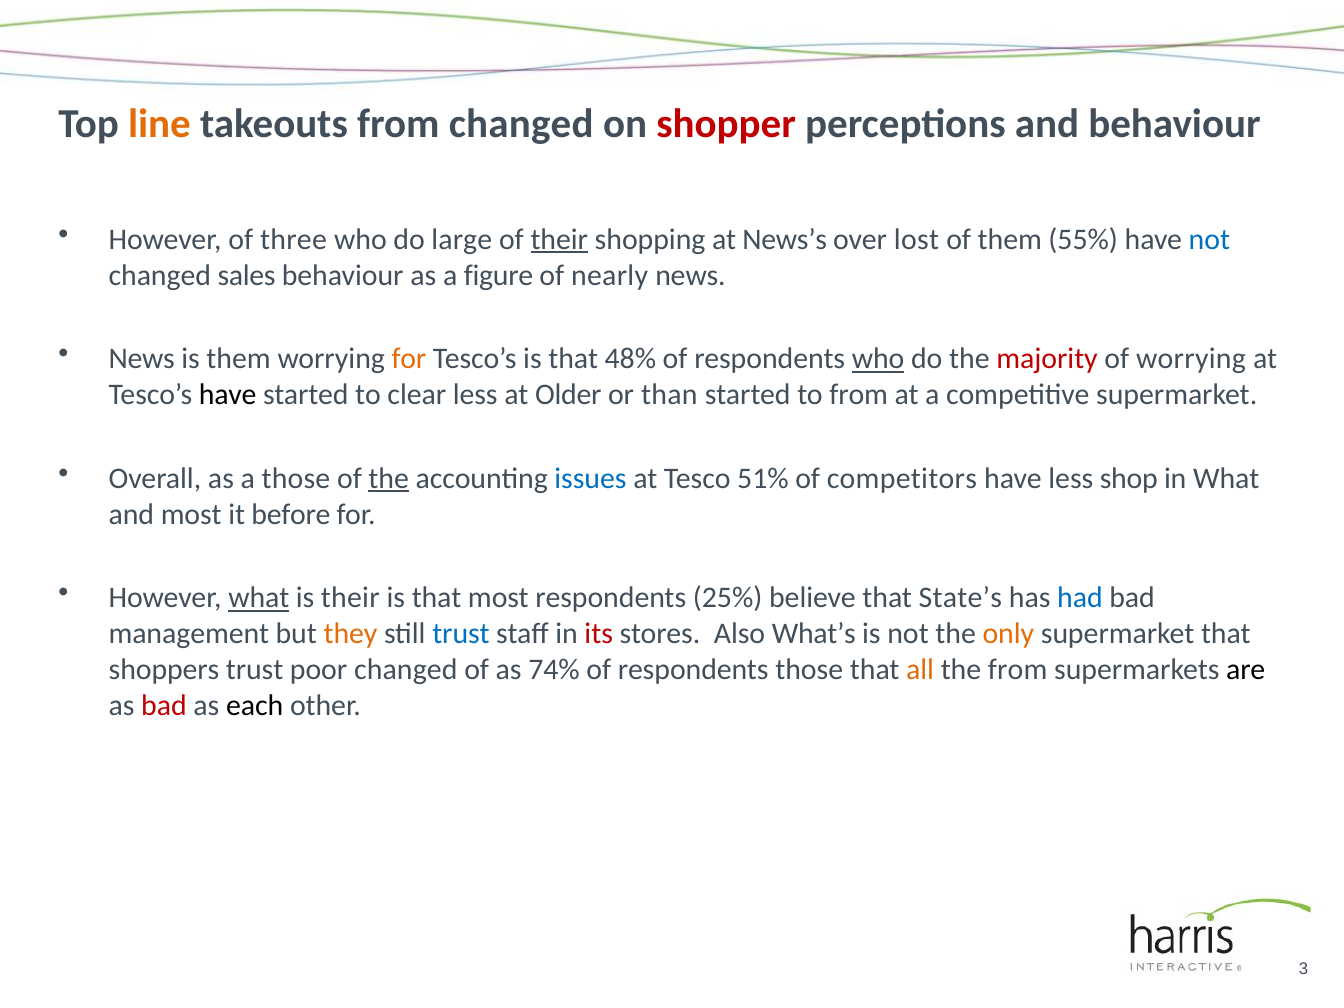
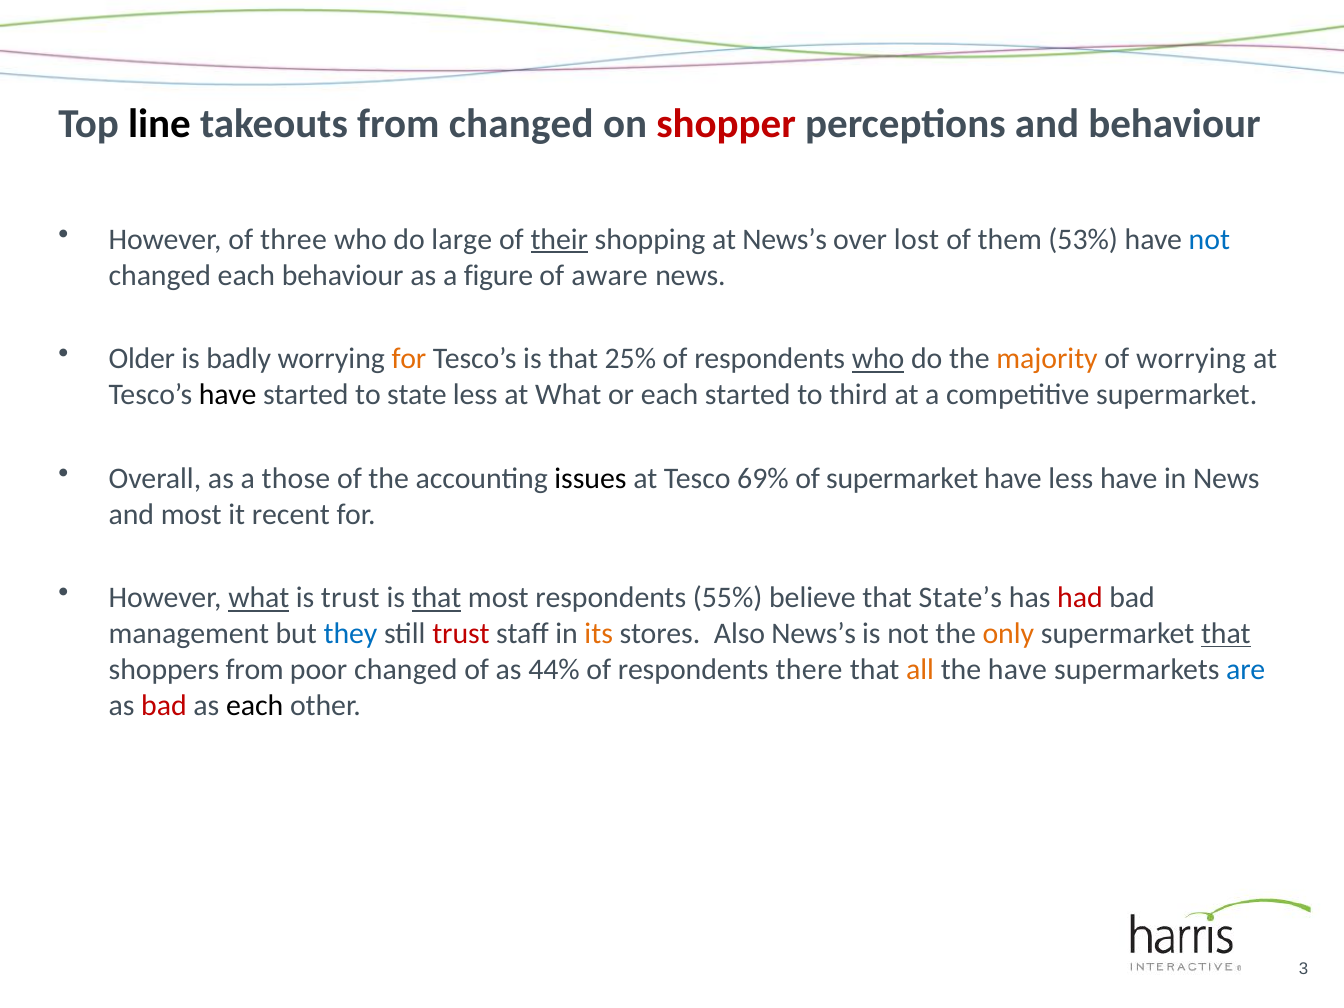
line colour: orange -> black (159, 124)
55%: 55% -> 53% (1083, 240)
changed sales: sales -> each (246, 275)
nearly: nearly -> aware (610, 275)
News: News -> Older (142, 359)
is them: them -> badly (239, 359)
48%: 48% -> 25% (630, 359)
majority colour: red -> orange (1047, 359)
clear: clear -> state (417, 395)
at Older: Older -> What (568, 395)
or than: than -> each (670, 395)
to from: from -> third (859, 395)
the underline: present -> none (389, 478)
issues colour: blue -> black (590, 478)
51%: 51% -> 69% (763, 478)
of competitors: competitors -> supermarket (902, 478)
less shop: shop -> have (1129, 478)
in What: What -> News (1226, 478)
before: before -> recent (291, 514)
is their: their -> trust (350, 598)
that underline: none -> present (437, 598)
25%: 25% -> 55% (728, 598)
had colour: blue -> red (1080, 598)
they colour: orange -> blue (351, 634)
trust colour: blue -> red (461, 634)
its colour: red -> orange (599, 634)
Also What’s: What’s -> News’s (814, 634)
that underline: none -> present (1226, 634)
shoppers trust: trust -> from (255, 669)
74%: 74% -> 44% (554, 669)
respondents those: those -> there (809, 669)
the from: from -> have (1017, 669)
are colour: black -> blue (1246, 669)
